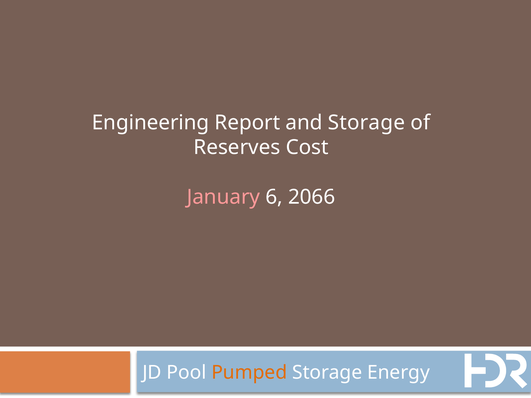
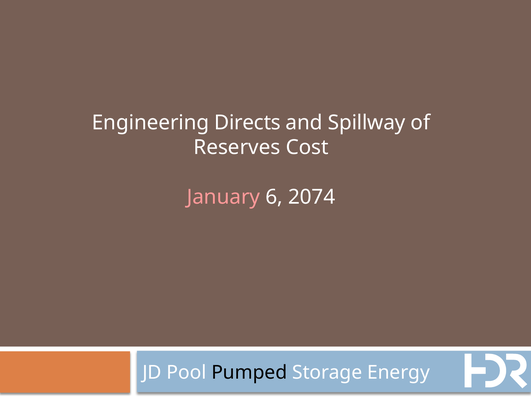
Report: Report -> Directs (248, 123)
and Storage: Storage -> Spillway (367, 123)
2066: 2066 -> 2074 (312, 197)
Pumped colour: orange -> black (249, 373)
